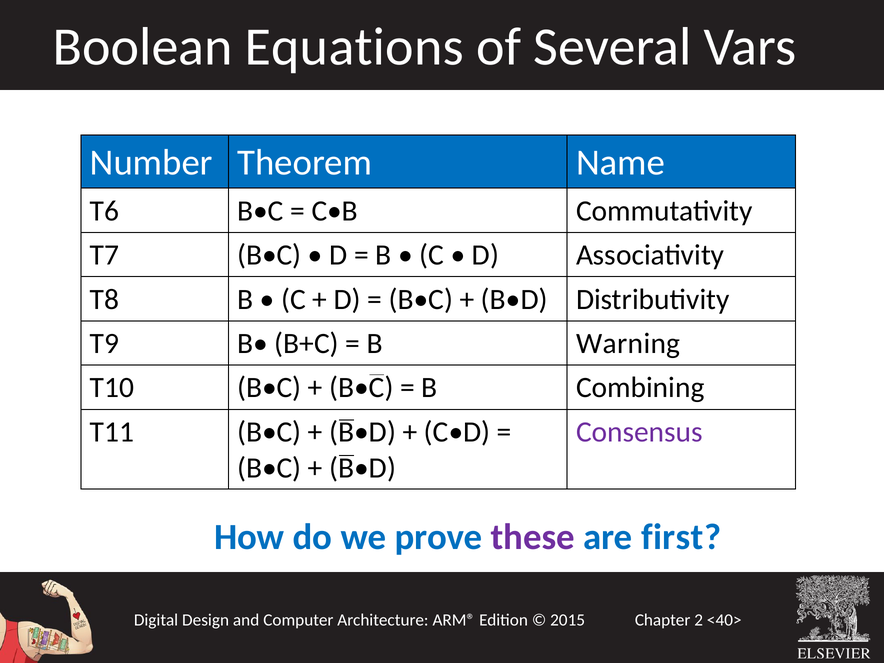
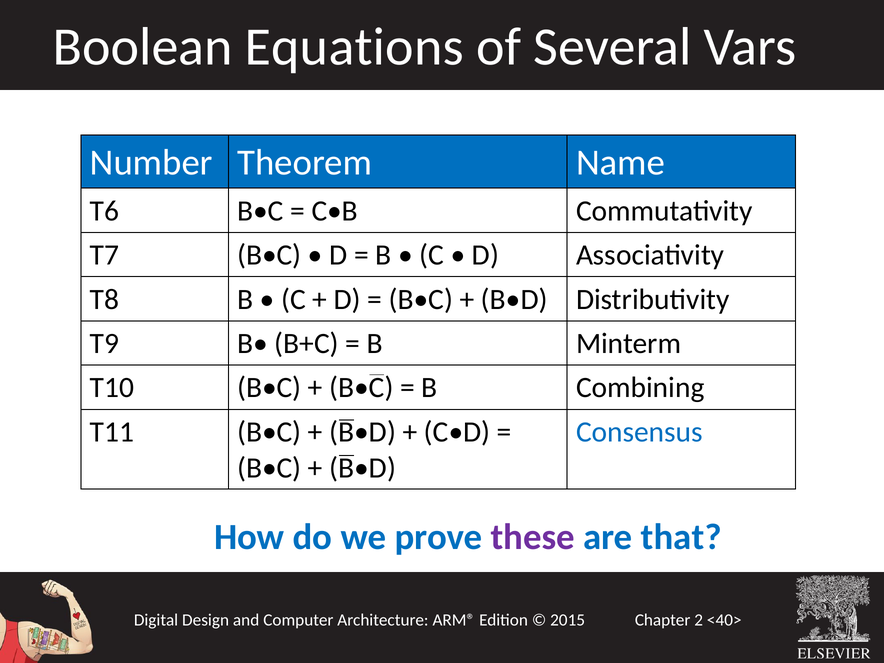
Warning: Warning -> Minterm (629, 344)
Consensus colour: purple -> blue (639, 432)
first: first -> that (681, 537)
